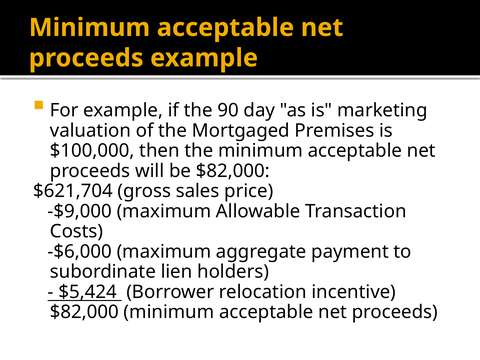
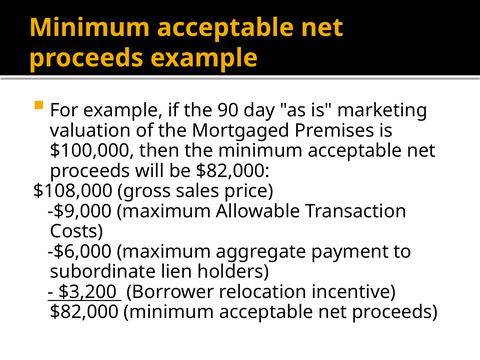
$621,704: $621,704 -> $108,000 (73, 191)
$5,424: $5,424 -> $3,200 (88, 292)
